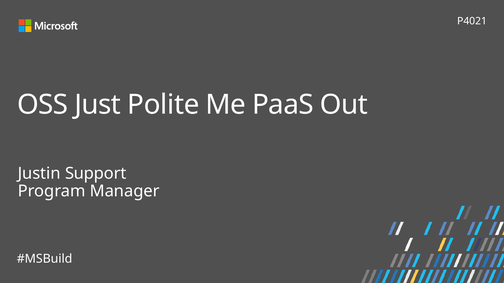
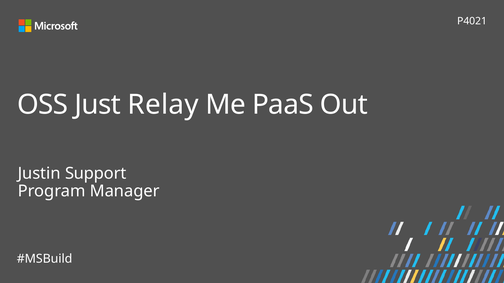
Polite: Polite -> Relay (163, 105)
